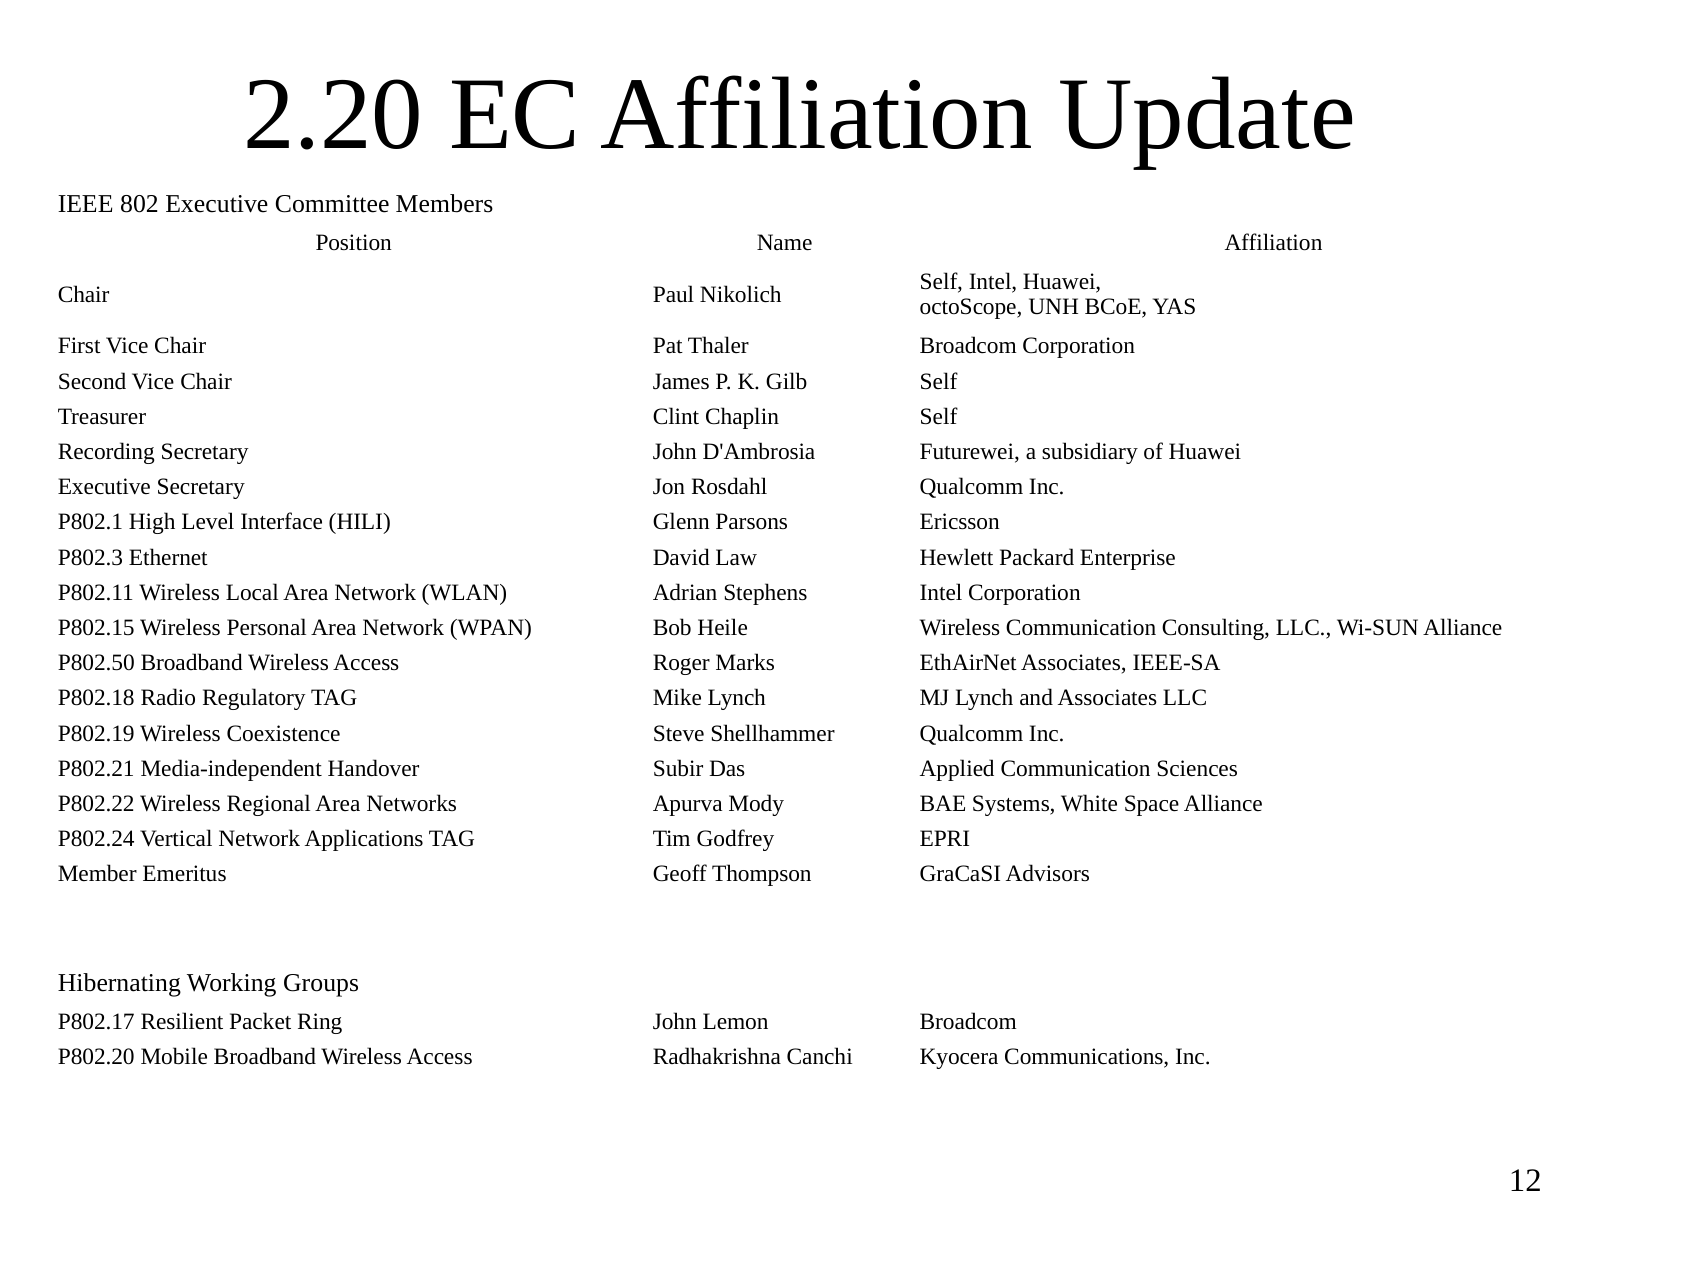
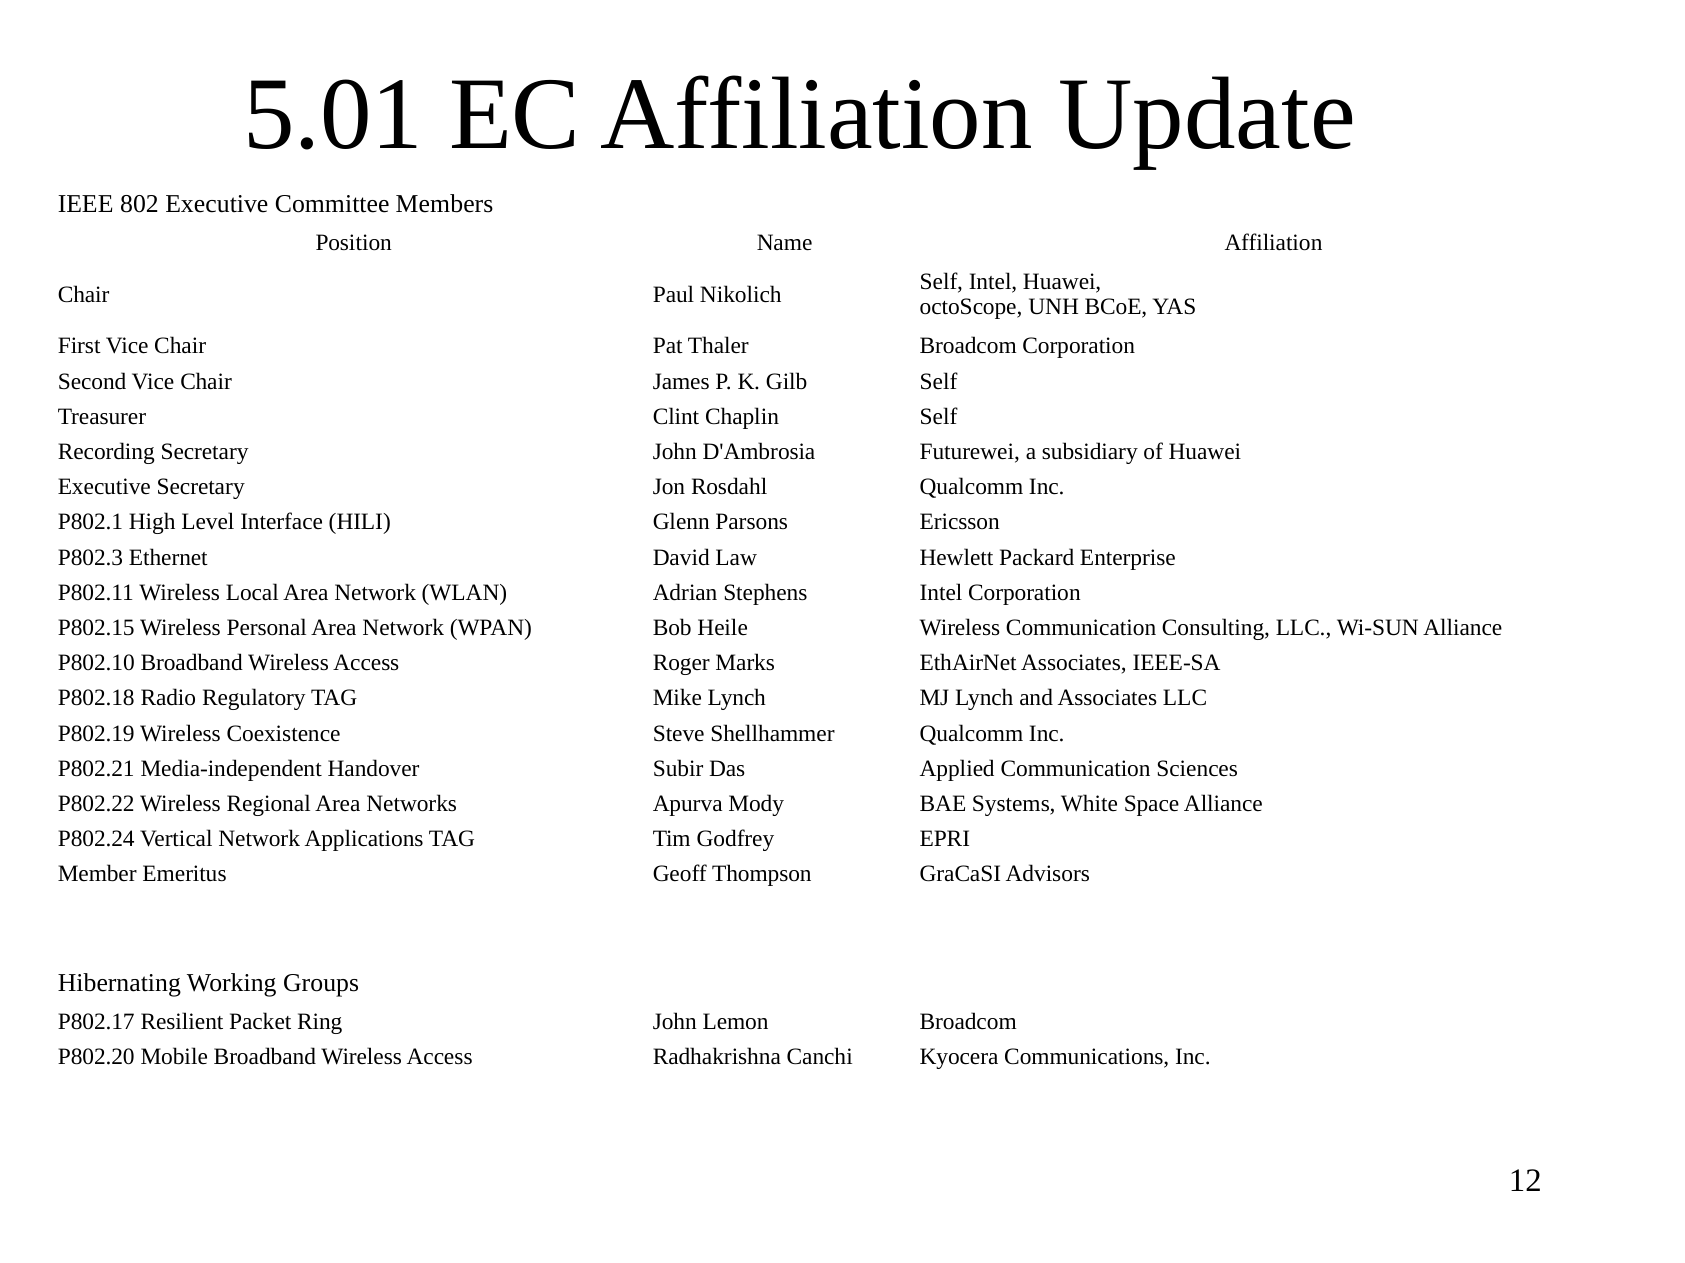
2.20: 2.20 -> 5.01 (333, 115)
P802.50: P802.50 -> P802.10 (96, 663)
